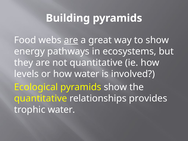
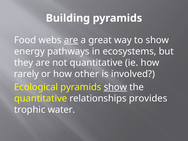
levels: levels -> rarely (26, 74)
how water: water -> other (87, 74)
show underline: none -> present (115, 87)
